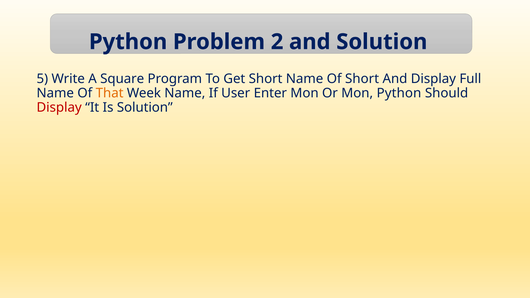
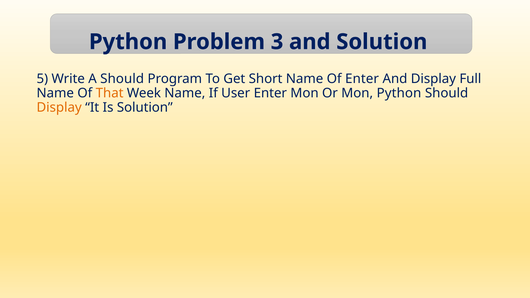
2: 2 -> 3 (277, 42)
A Square: Square -> Should (122, 79)
Of Short: Short -> Enter (362, 79)
Display colour: red -> orange (59, 107)
